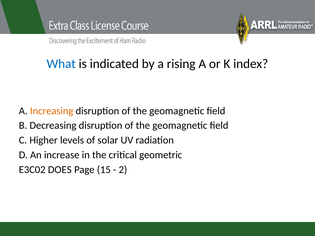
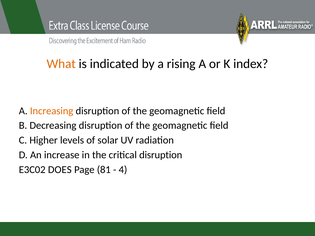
What colour: blue -> orange (61, 64)
critical geometric: geometric -> disruption (161, 155)
15: 15 -> 81 (104, 170)
2: 2 -> 4 (123, 170)
